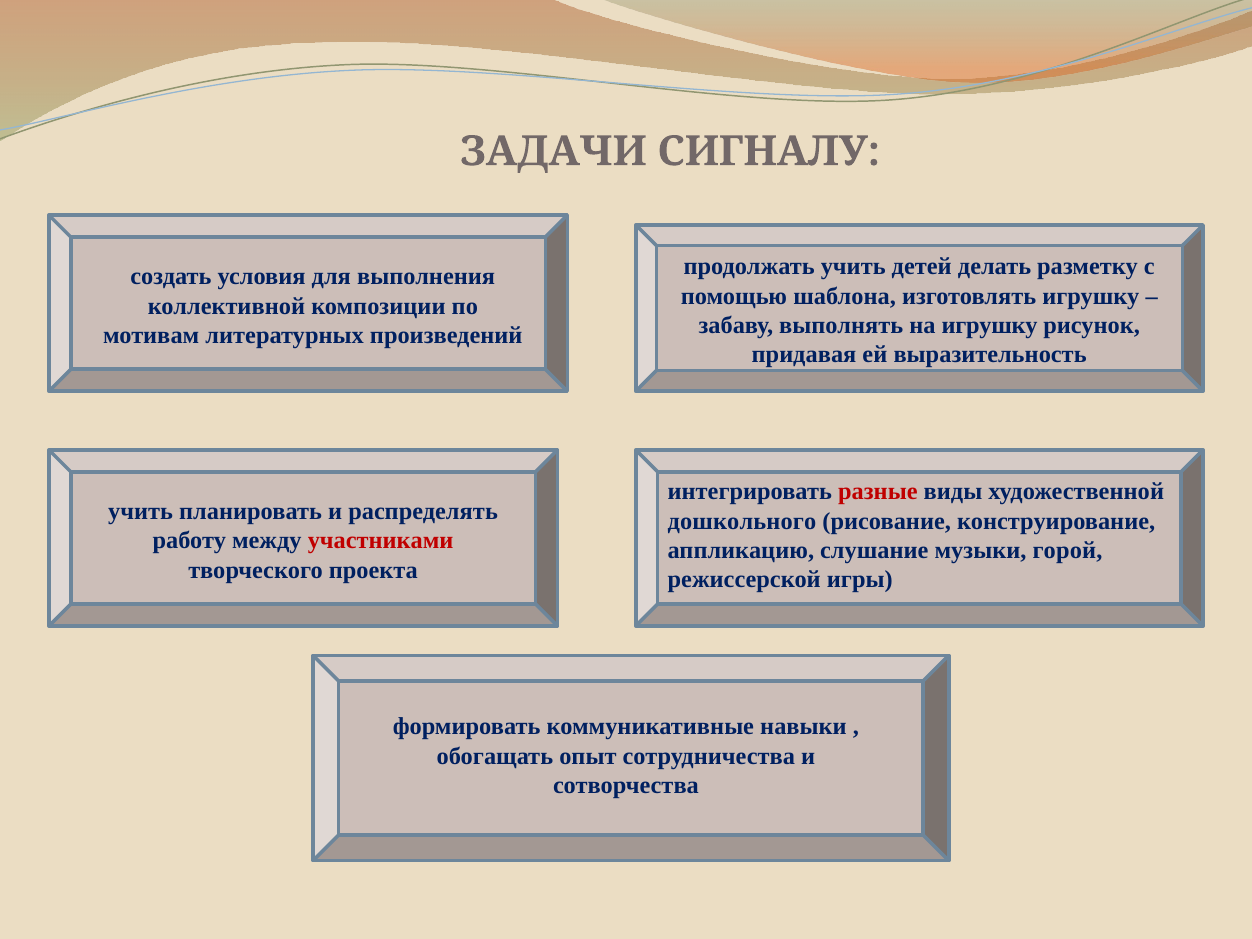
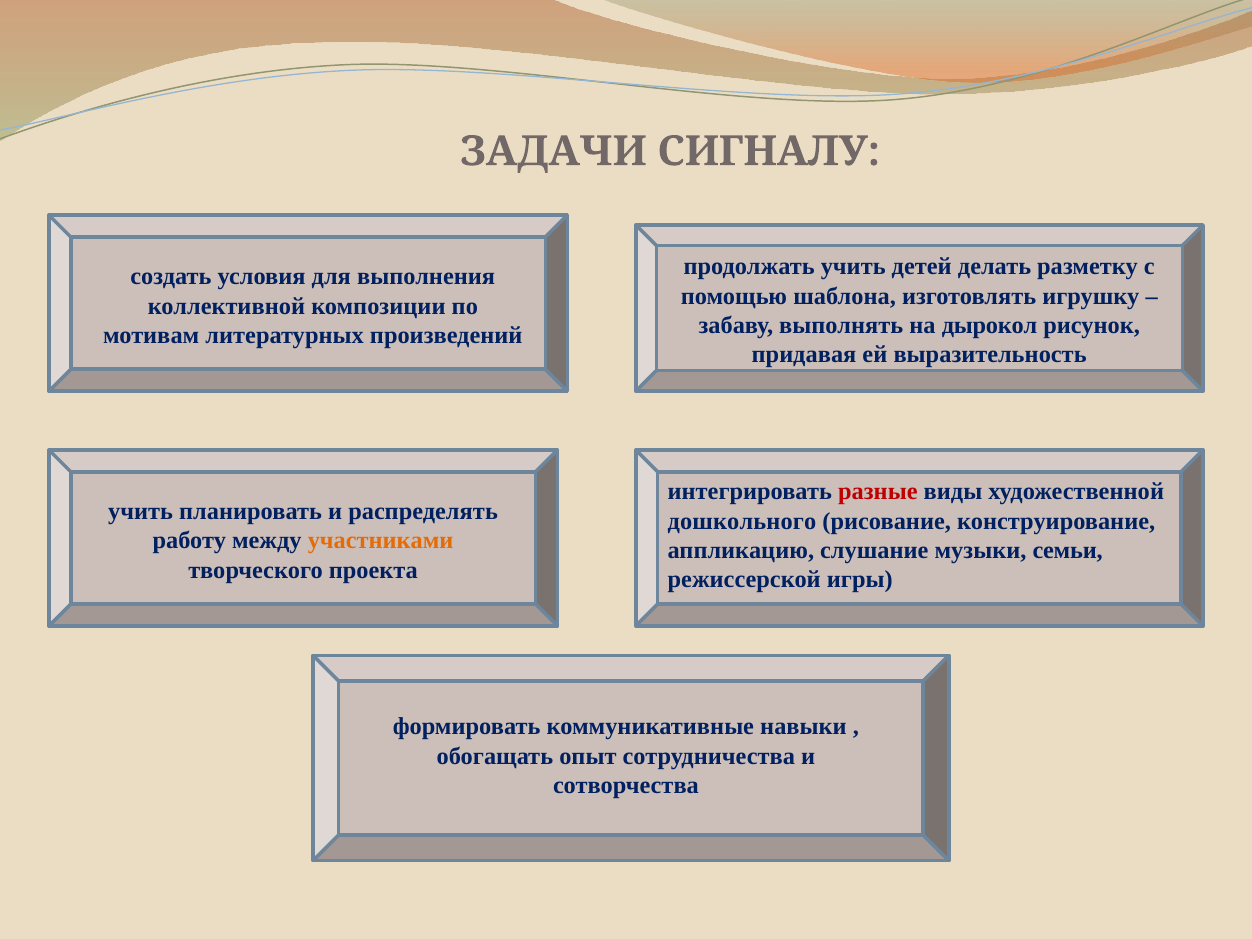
на игрушку: игрушку -> дырокол (990, 325)
участниками colour: red -> orange (381, 541)
горой: горой -> семьи (1068, 550)
